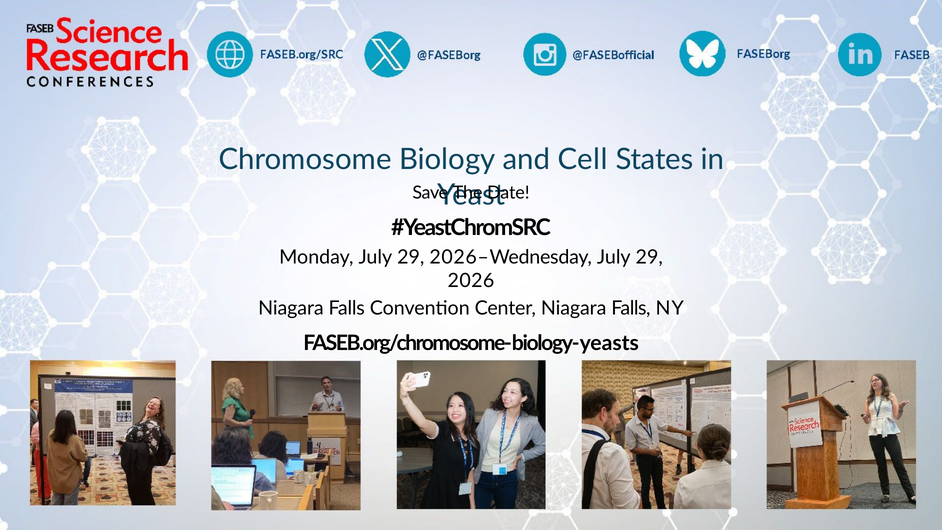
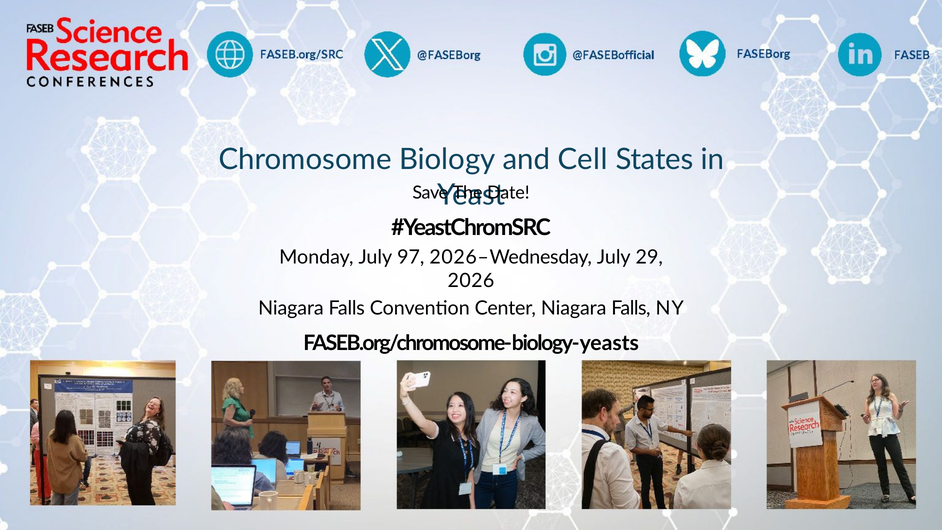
Monday July 29: 29 -> 97 (411, 257)
